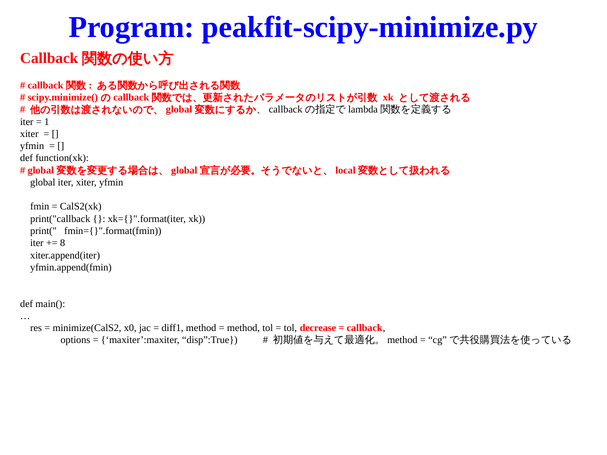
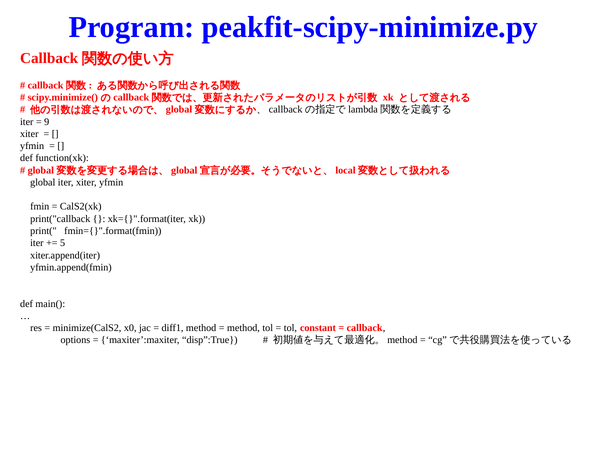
1: 1 -> 9 (47, 122)
8: 8 -> 5 (63, 243)
decrease: decrease -> constant (318, 328)
